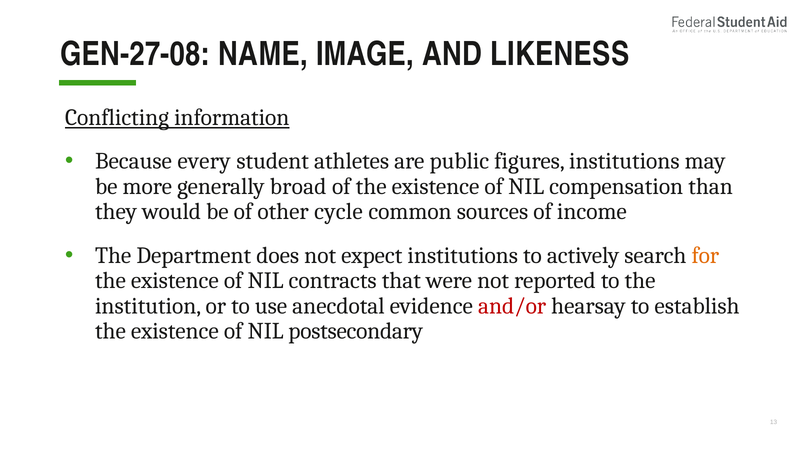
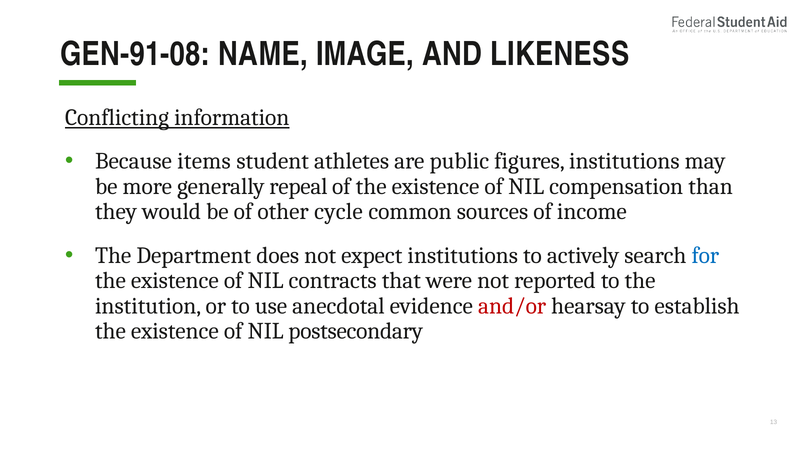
GEN-27-08: GEN-27-08 -> GEN-91-08 (135, 54)
every: every -> items (204, 161)
broad: broad -> repeal (298, 186)
for colour: orange -> blue (705, 255)
